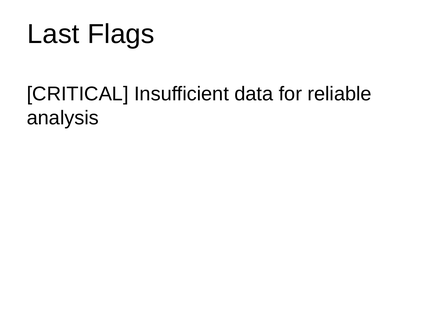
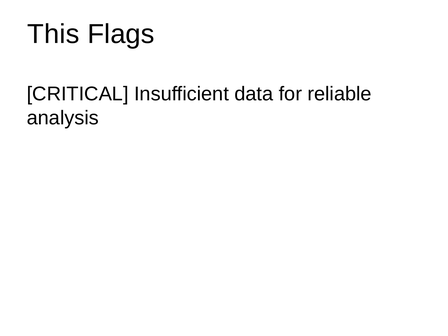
Last: Last -> This (53, 34)
